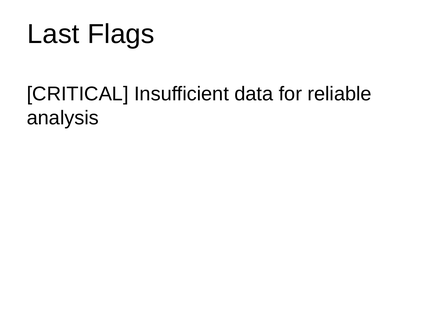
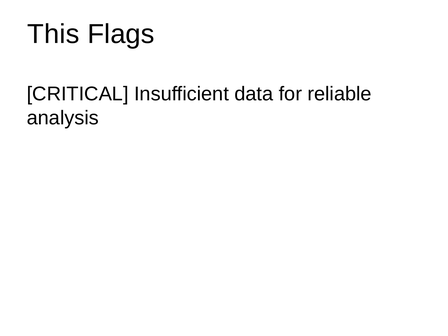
Last: Last -> This (53, 34)
